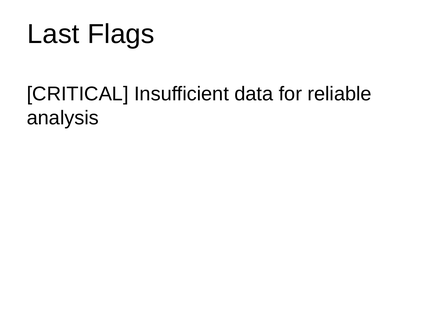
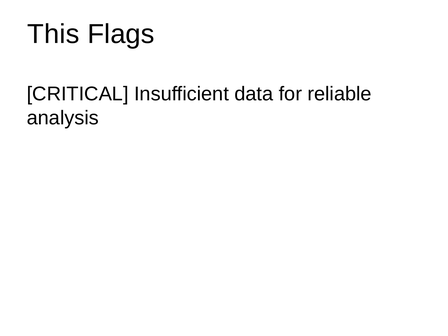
Last: Last -> This (53, 34)
